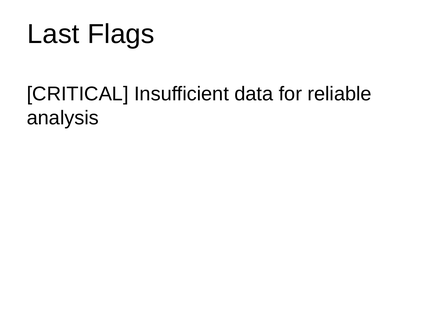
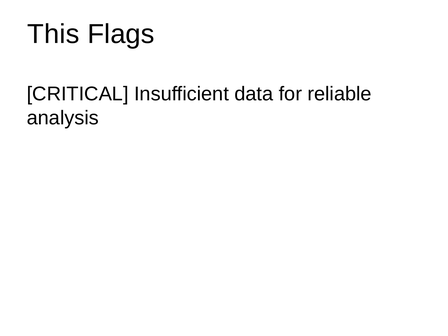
Last: Last -> This (53, 34)
